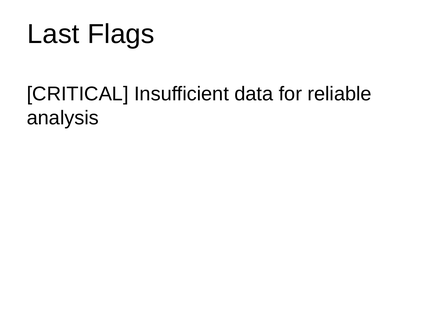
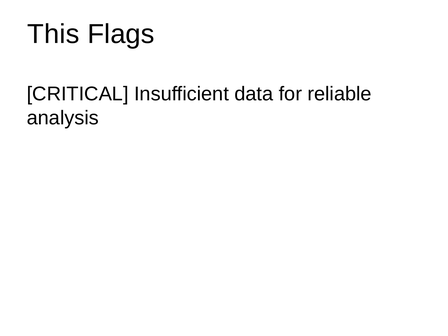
Last: Last -> This (53, 34)
